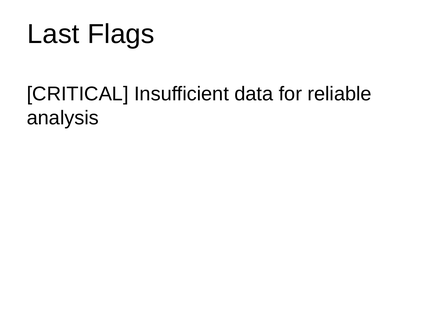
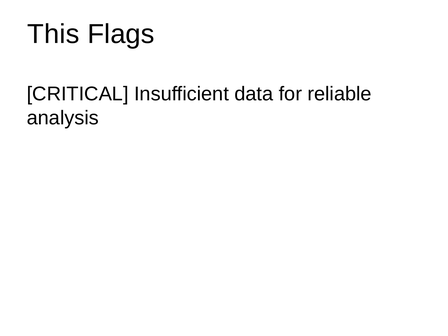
Last: Last -> This (53, 34)
